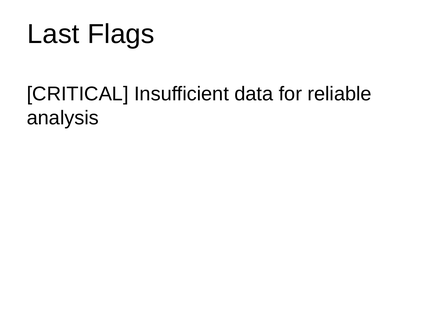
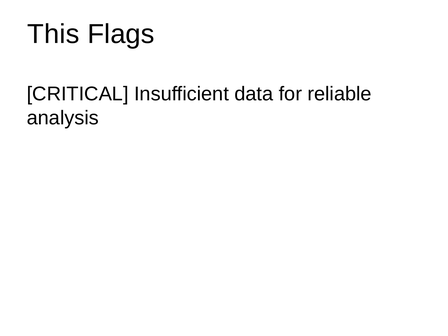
Last: Last -> This (53, 34)
